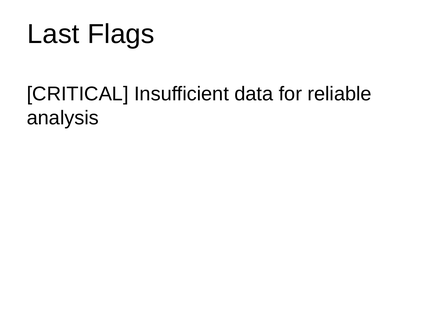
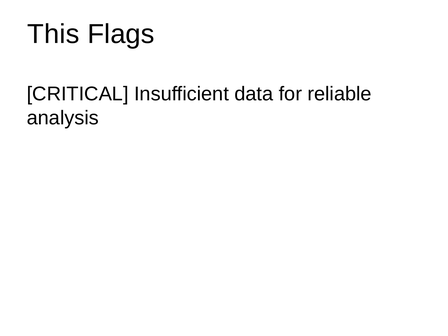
Last: Last -> This (53, 34)
